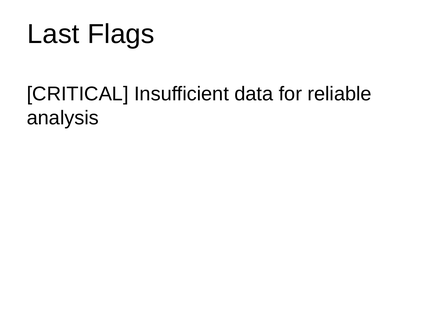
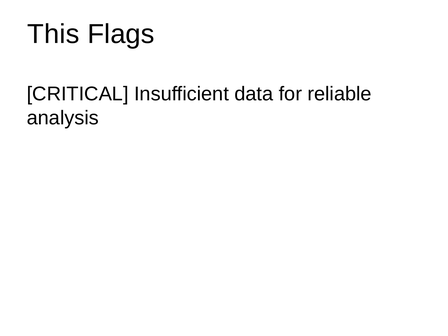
Last: Last -> This (53, 34)
